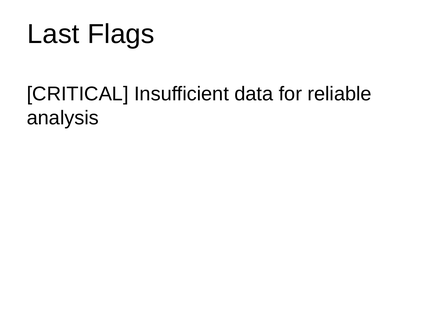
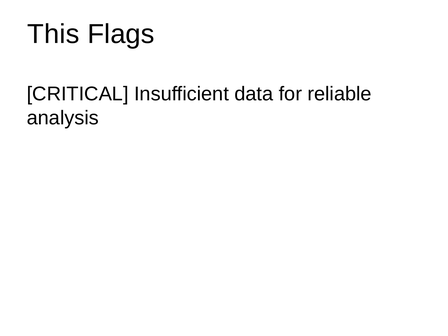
Last: Last -> This (53, 34)
